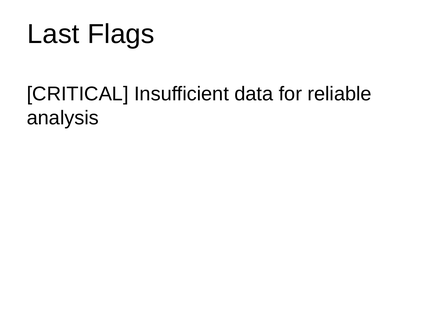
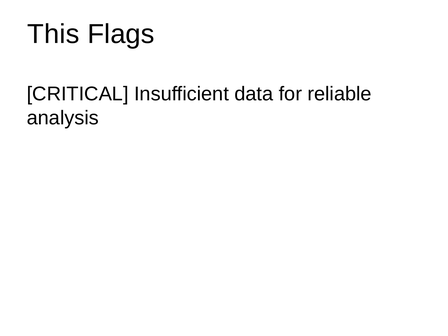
Last: Last -> This (53, 34)
